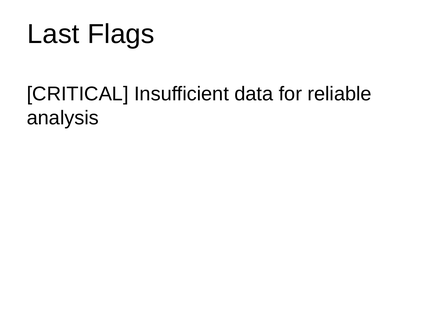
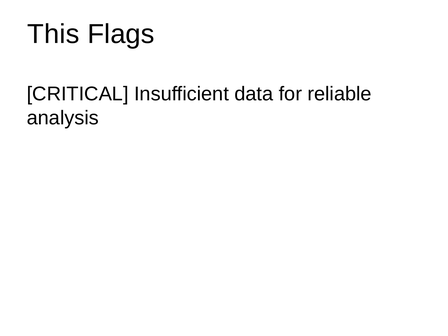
Last: Last -> This (53, 34)
